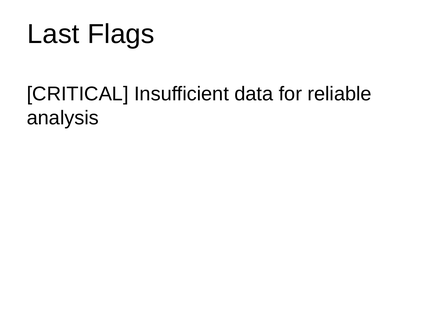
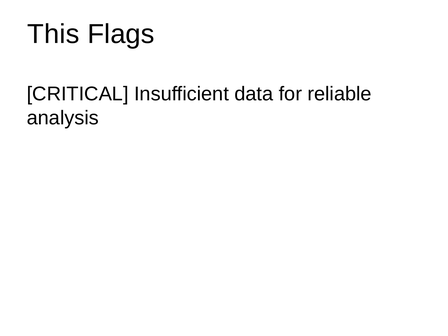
Last: Last -> This (53, 34)
